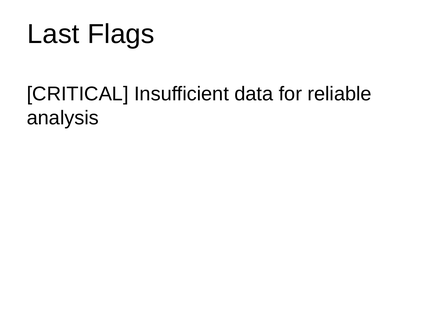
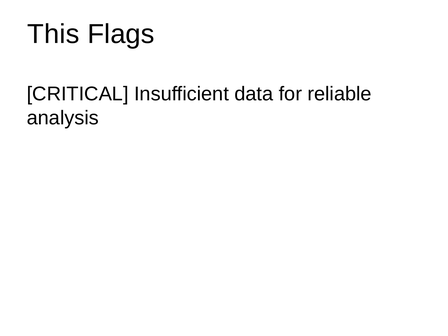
Last: Last -> This (53, 34)
